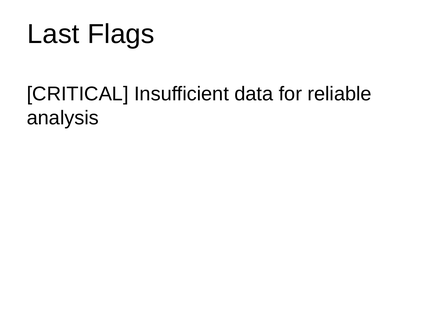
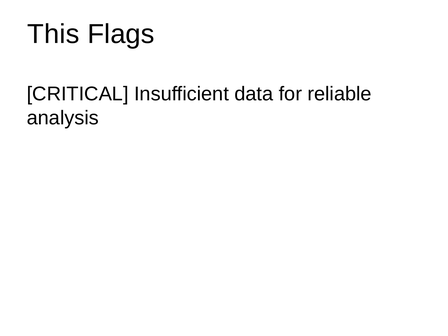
Last: Last -> This (53, 34)
